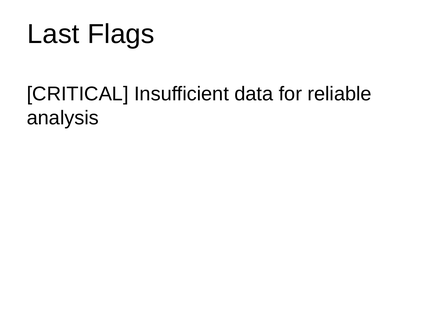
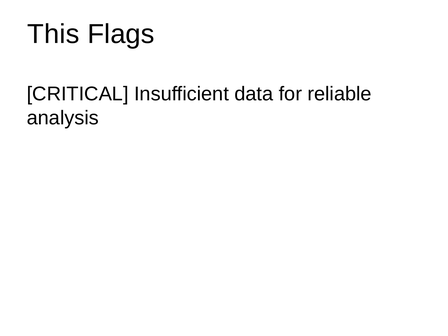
Last: Last -> This (53, 34)
